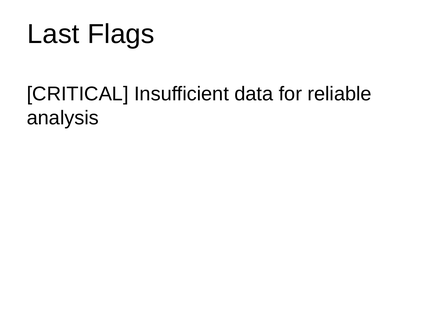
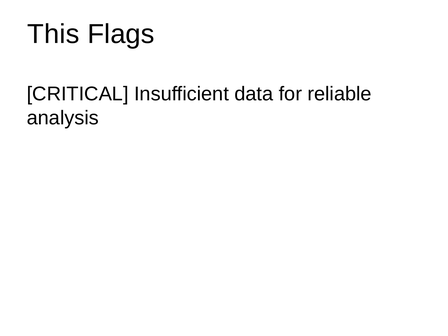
Last: Last -> This (53, 34)
